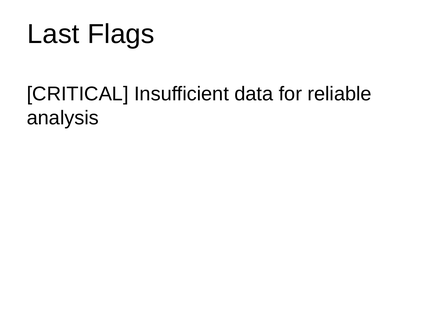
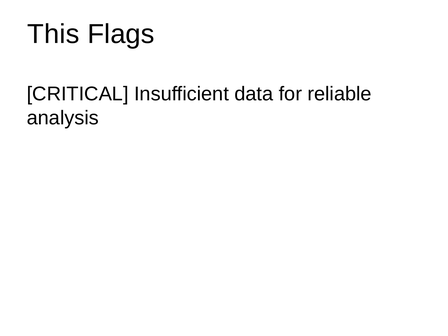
Last: Last -> This (53, 34)
